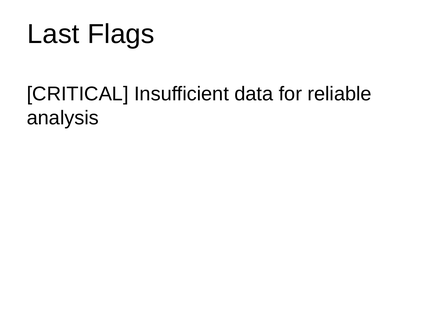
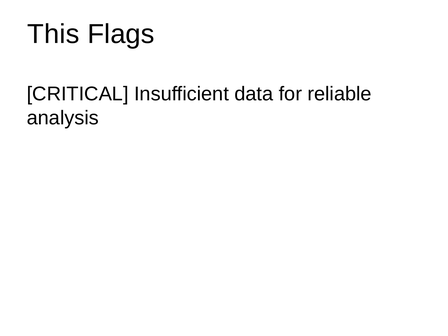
Last: Last -> This (53, 34)
